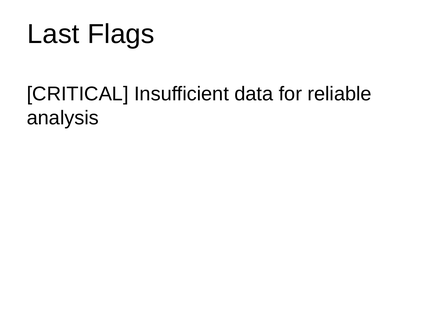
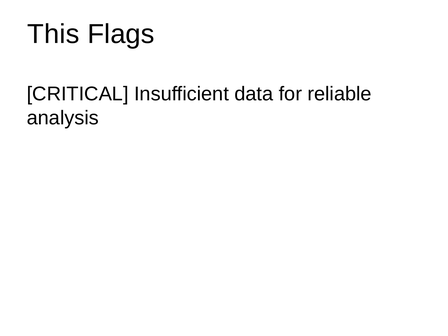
Last: Last -> This (53, 34)
